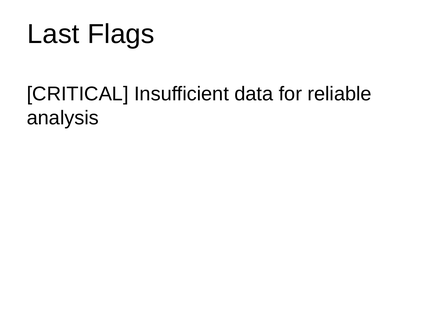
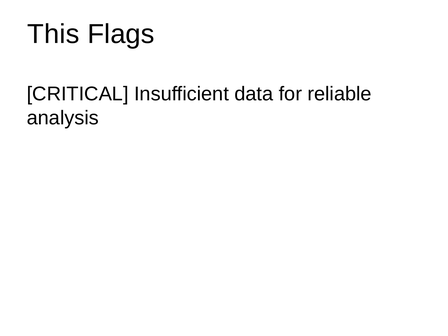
Last: Last -> This (53, 34)
